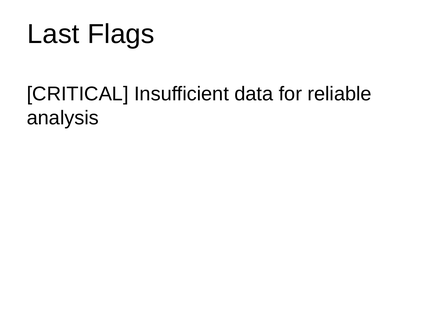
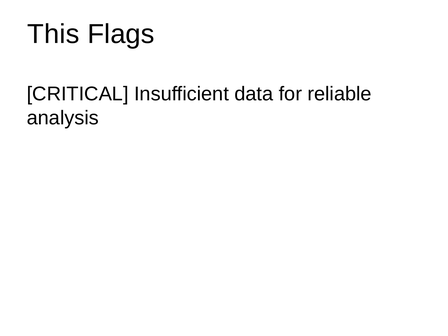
Last: Last -> This (53, 34)
